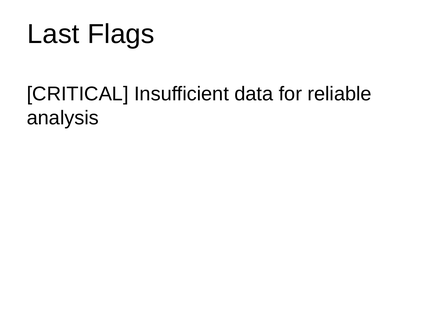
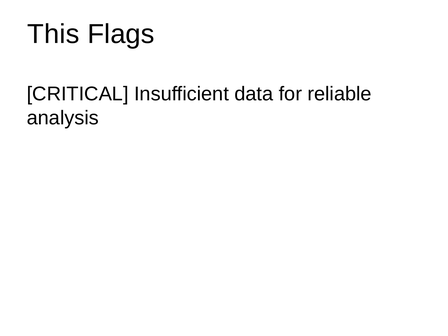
Last: Last -> This (53, 34)
